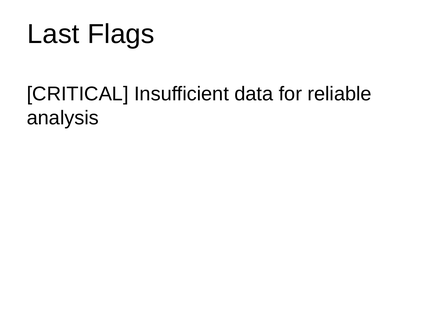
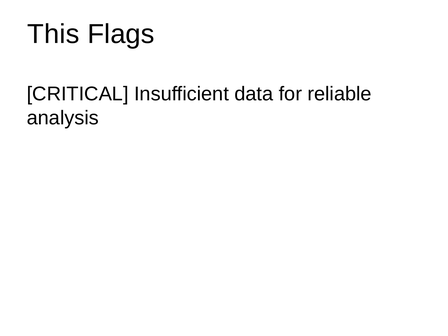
Last: Last -> This (53, 34)
